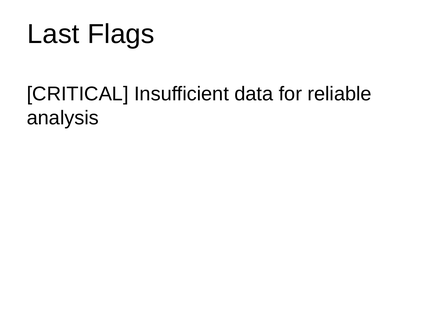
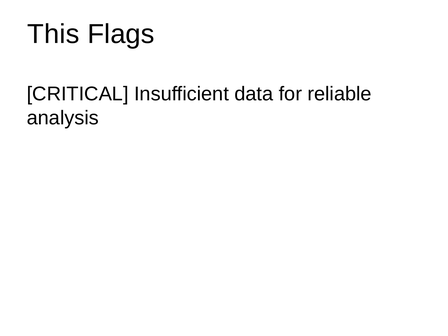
Last: Last -> This (53, 34)
